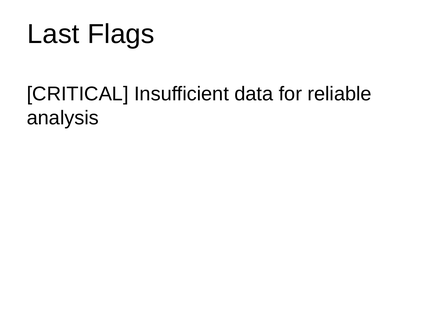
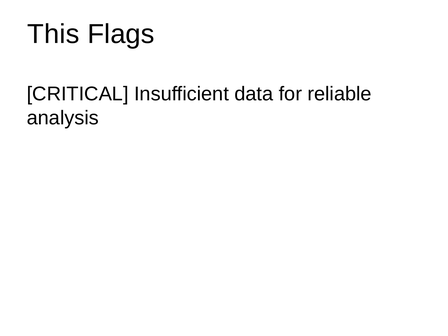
Last: Last -> This (53, 34)
